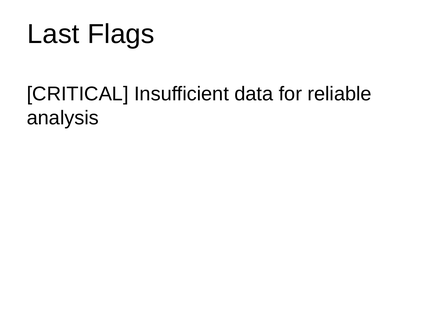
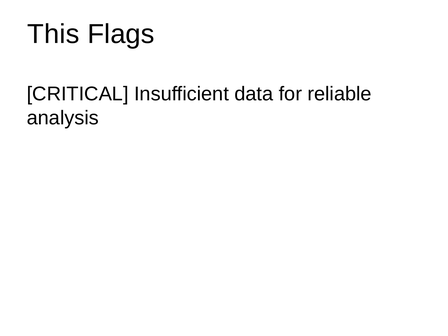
Last: Last -> This (53, 34)
